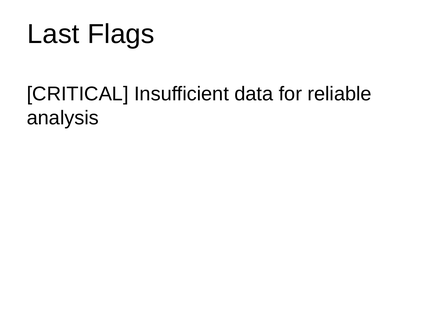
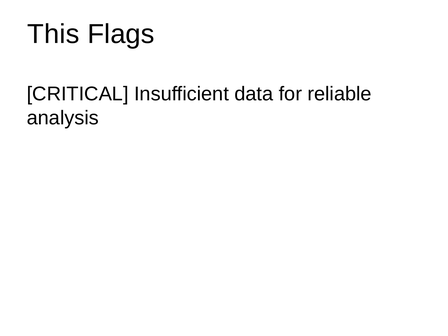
Last: Last -> This (53, 34)
